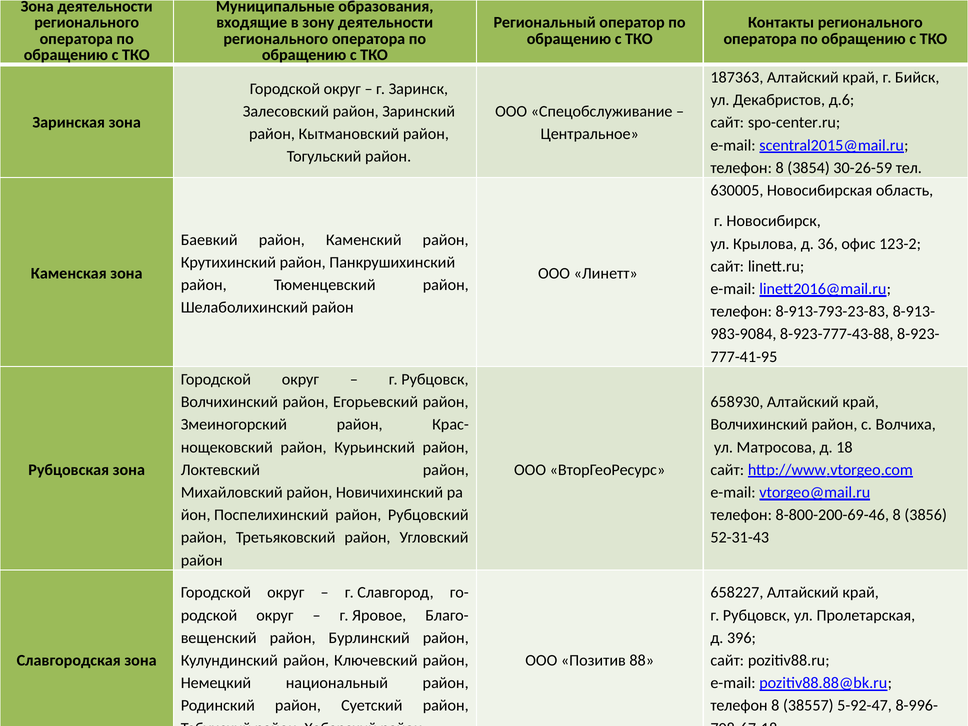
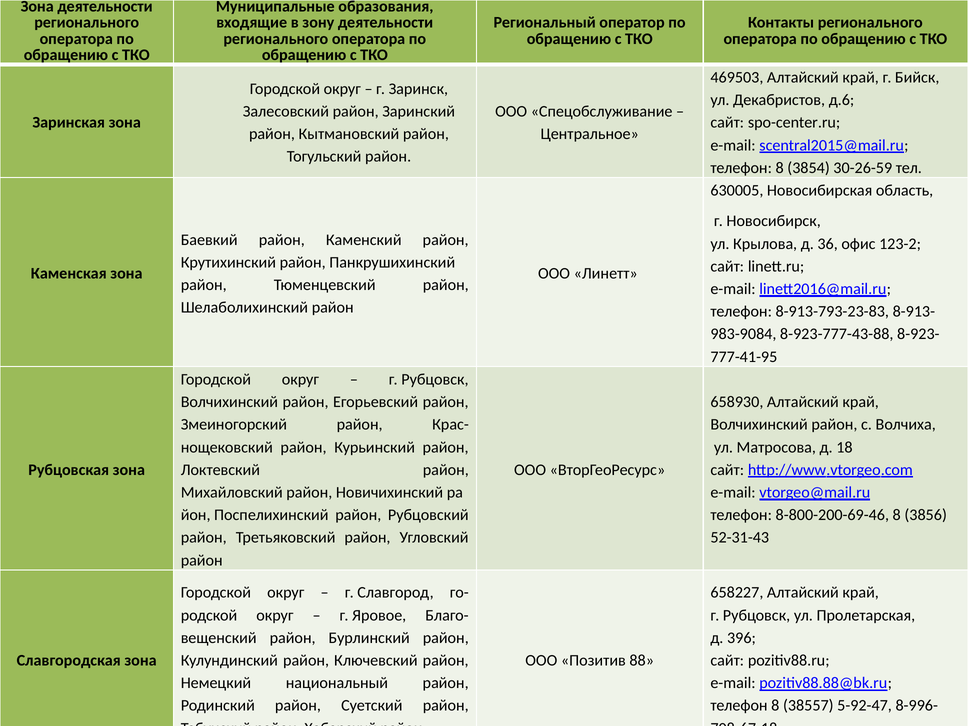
187363: 187363 -> 469503 (737, 77)
